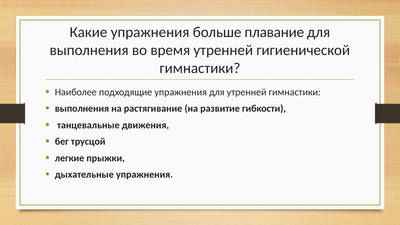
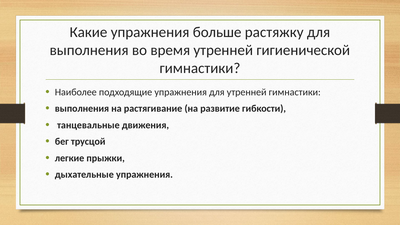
плавание: плавание -> растяжку (274, 32)
